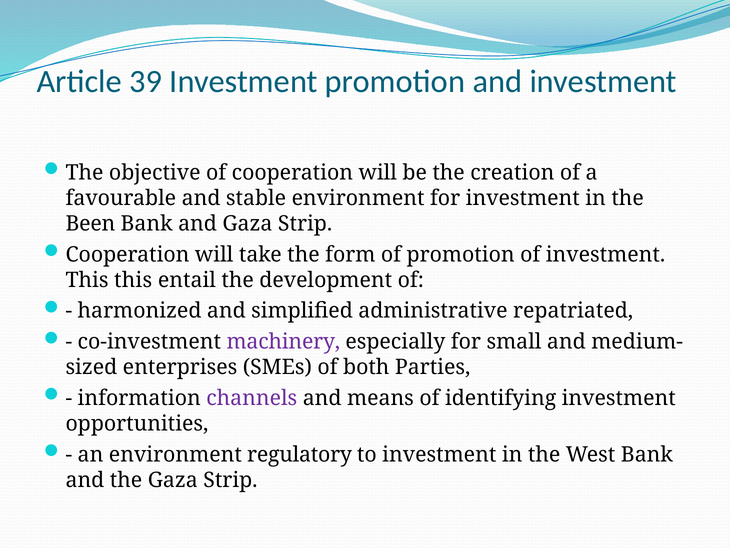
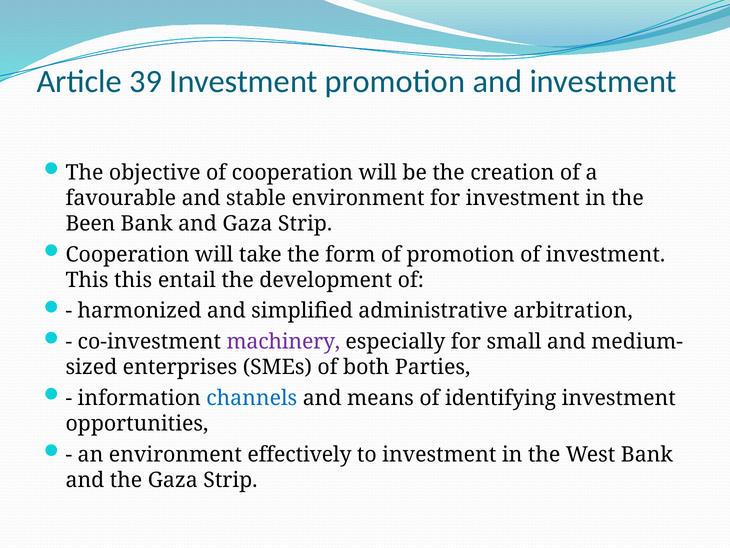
repatriated: repatriated -> arbitration (573, 311)
channels colour: purple -> blue (252, 398)
regulatory: regulatory -> effectively (300, 454)
